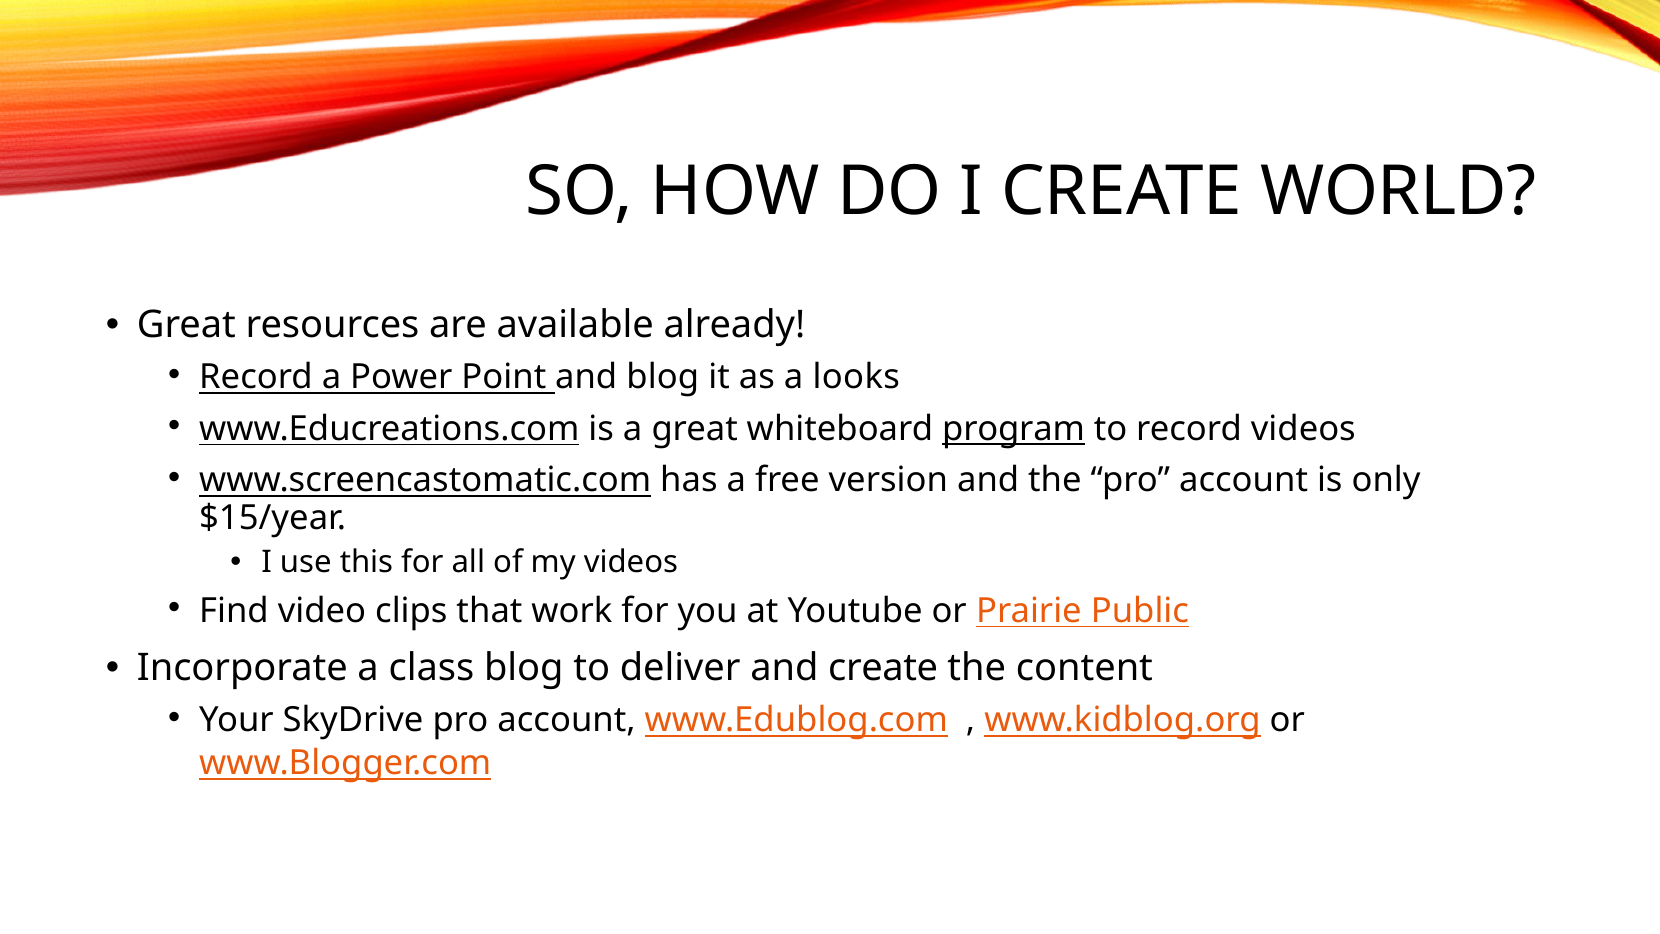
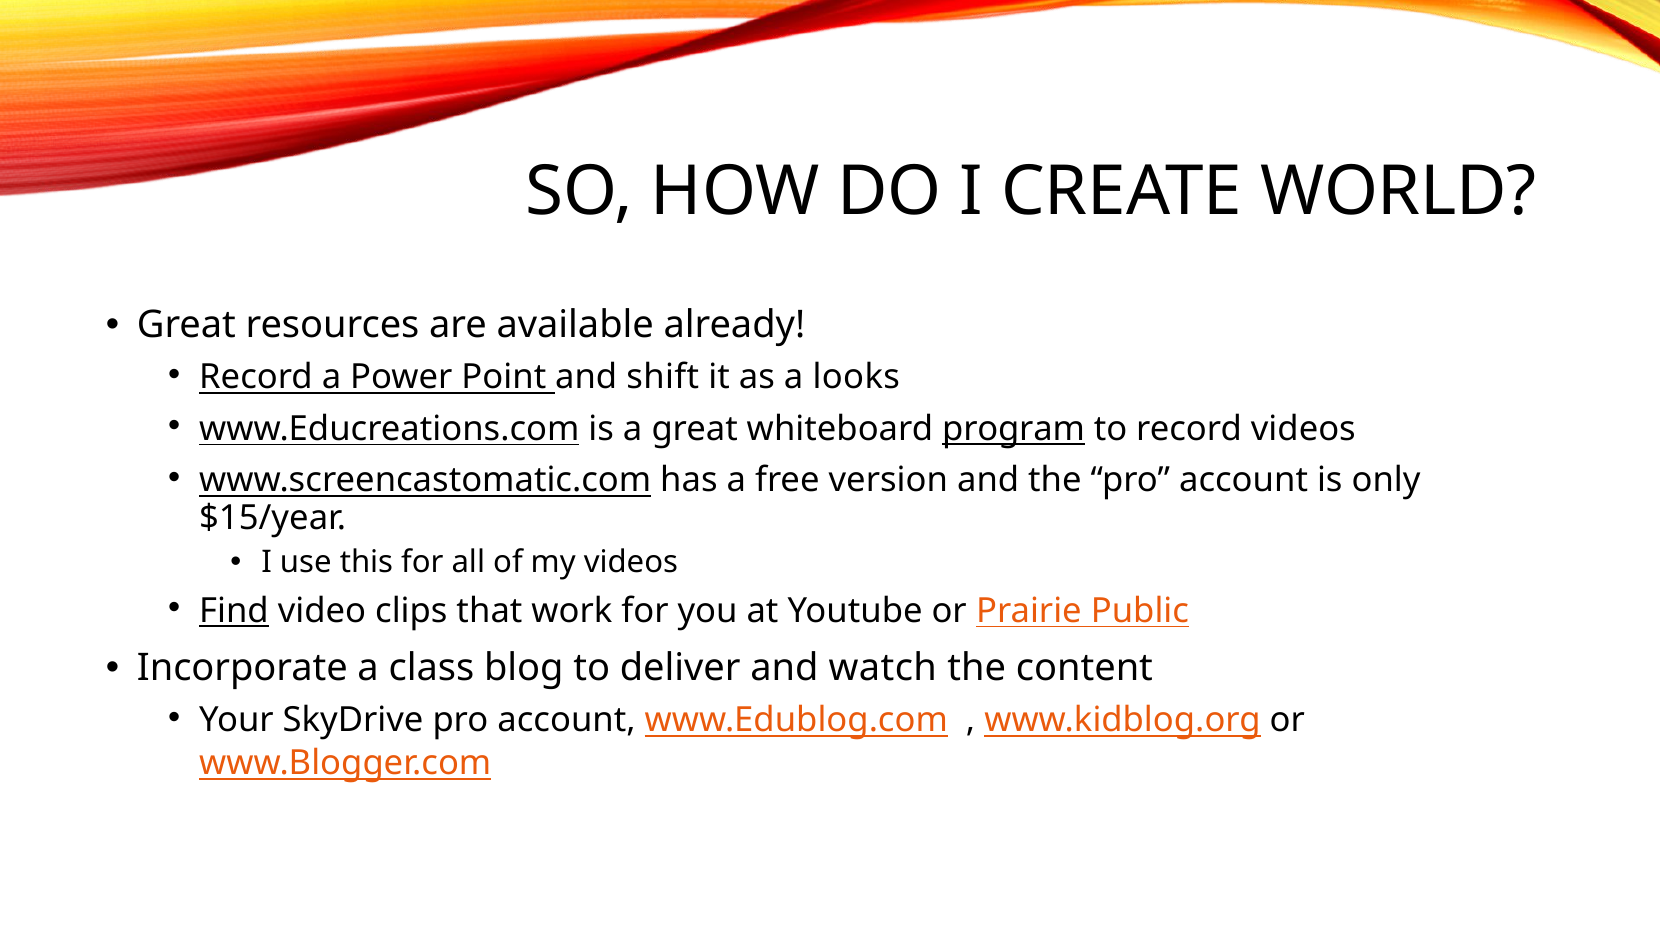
and blog: blog -> shift (663, 377)
Find underline: none -> present (234, 611)
and create: create -> watch (883, 668)
